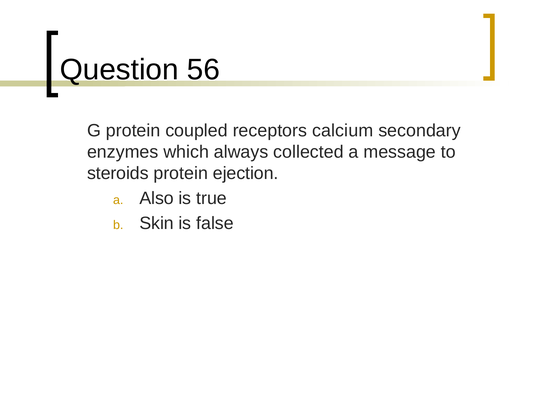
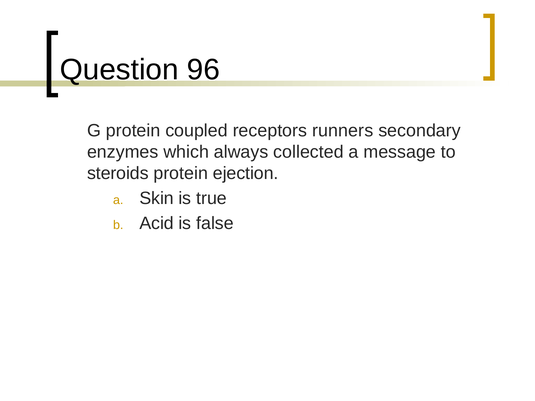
56: 56 -> 96 (203, 70)
calcium: calcium -> runners (343, 131)
Also: Also -> Skin (157, 198)
Skin: Skin -> Acid (157, 223)
